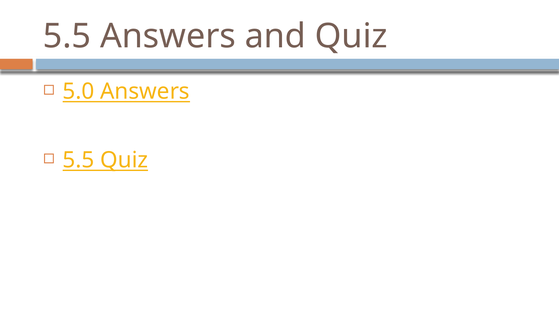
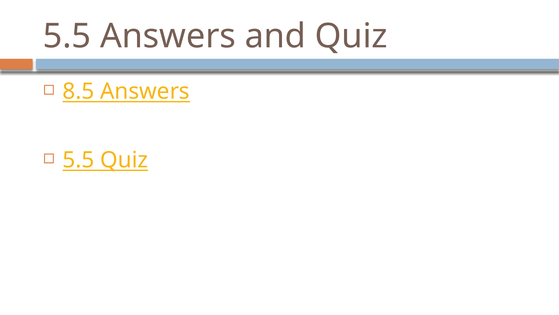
5.0: 5.0 -> 8.5 (78, 91)
